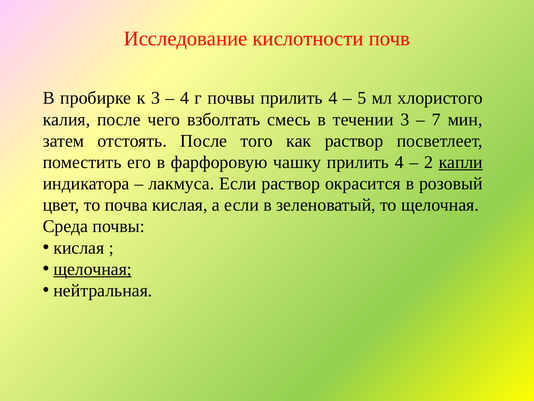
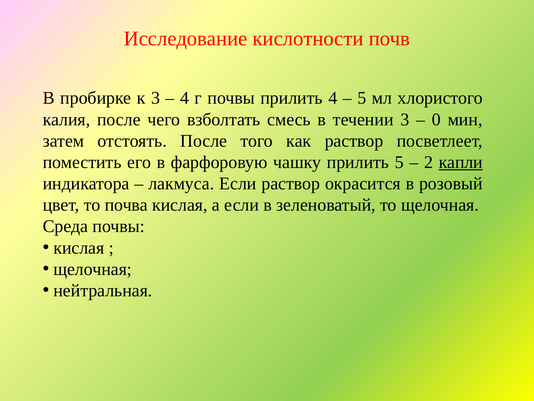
7: 7 -> 0 (436, 119)
чашку прилить 4: 4 -> 5 (399, 162)
щелочная underline: present -> none (93, 269)
